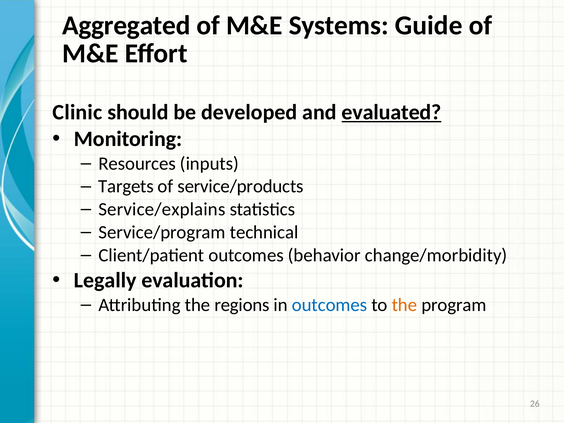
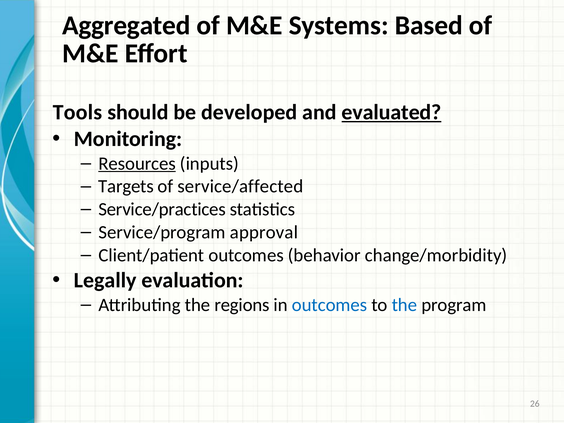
Guide: Guide -> Based (429, 26)
Clinic: Clinic -> Tools (77, 112)
Resources underline: none -> present (137, 163)
service/products: service/products -> service/affected (240, 186)
Service/explains: Service/explains -> Service/practices (162, 209)
technical: technical -> approval (264, 232)
the colour: orange -> blue (404, 305)
